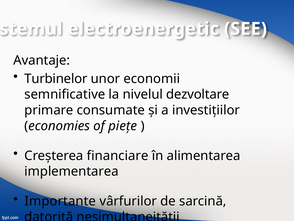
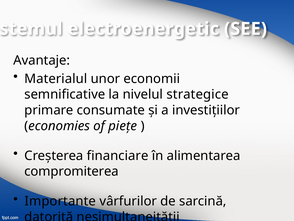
Turbinelor: Turbinelor -> Materialul (56, 79)
dezvoltare: dezvoltare -> strategice (198, 94)
implementarea: implementarea -> compromiterea (72, 171)
